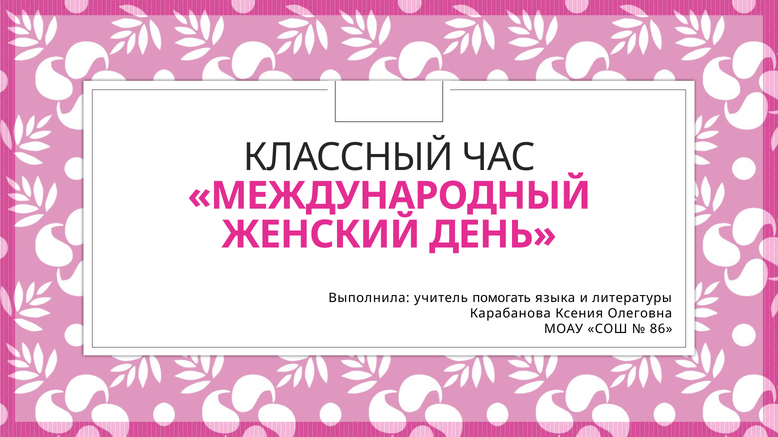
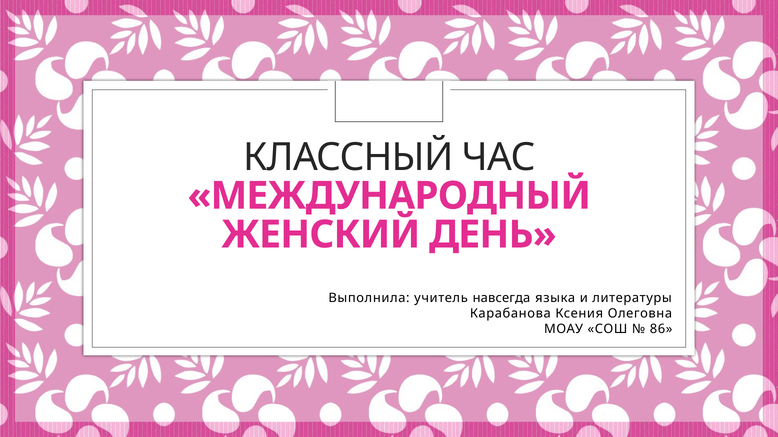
помогать: помогать -> навсегда (501, 298)
